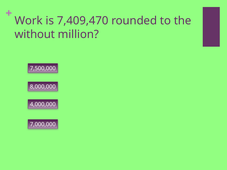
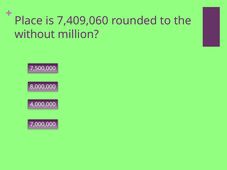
Work: Work -> Place (29, 21)
7,409,470: 7,409,470 -> 7,409,060 (83, 21)
